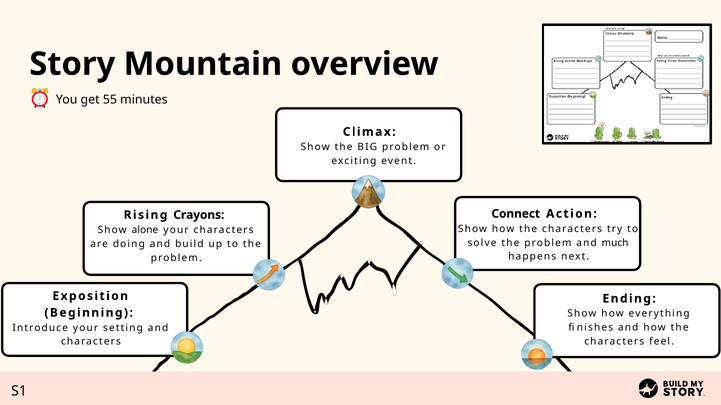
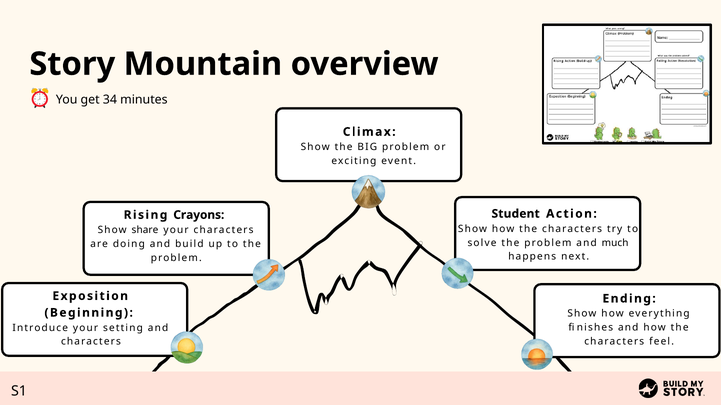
55: 55 -> 34 (110, 100)
Connect: Connect -> Student (516, 214)
alone: alone -> share (145, 230)
